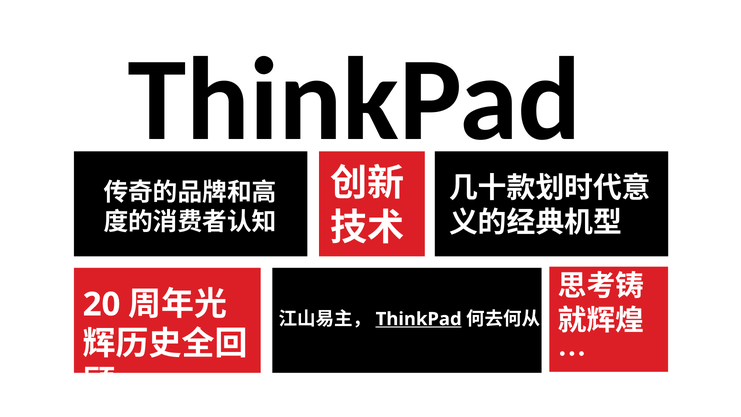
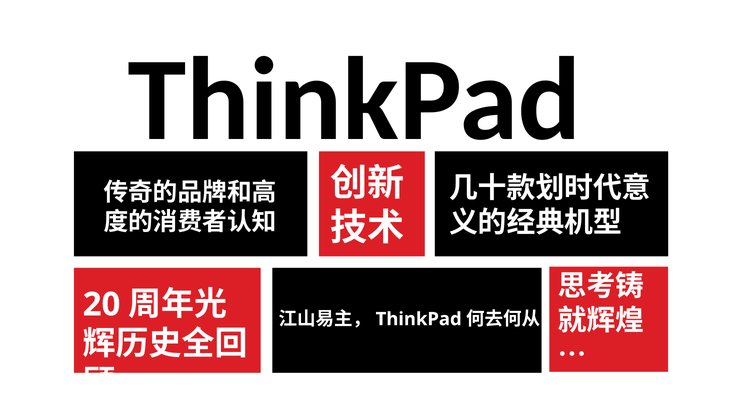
ThinkPad underline: present -> none (419, 319)
